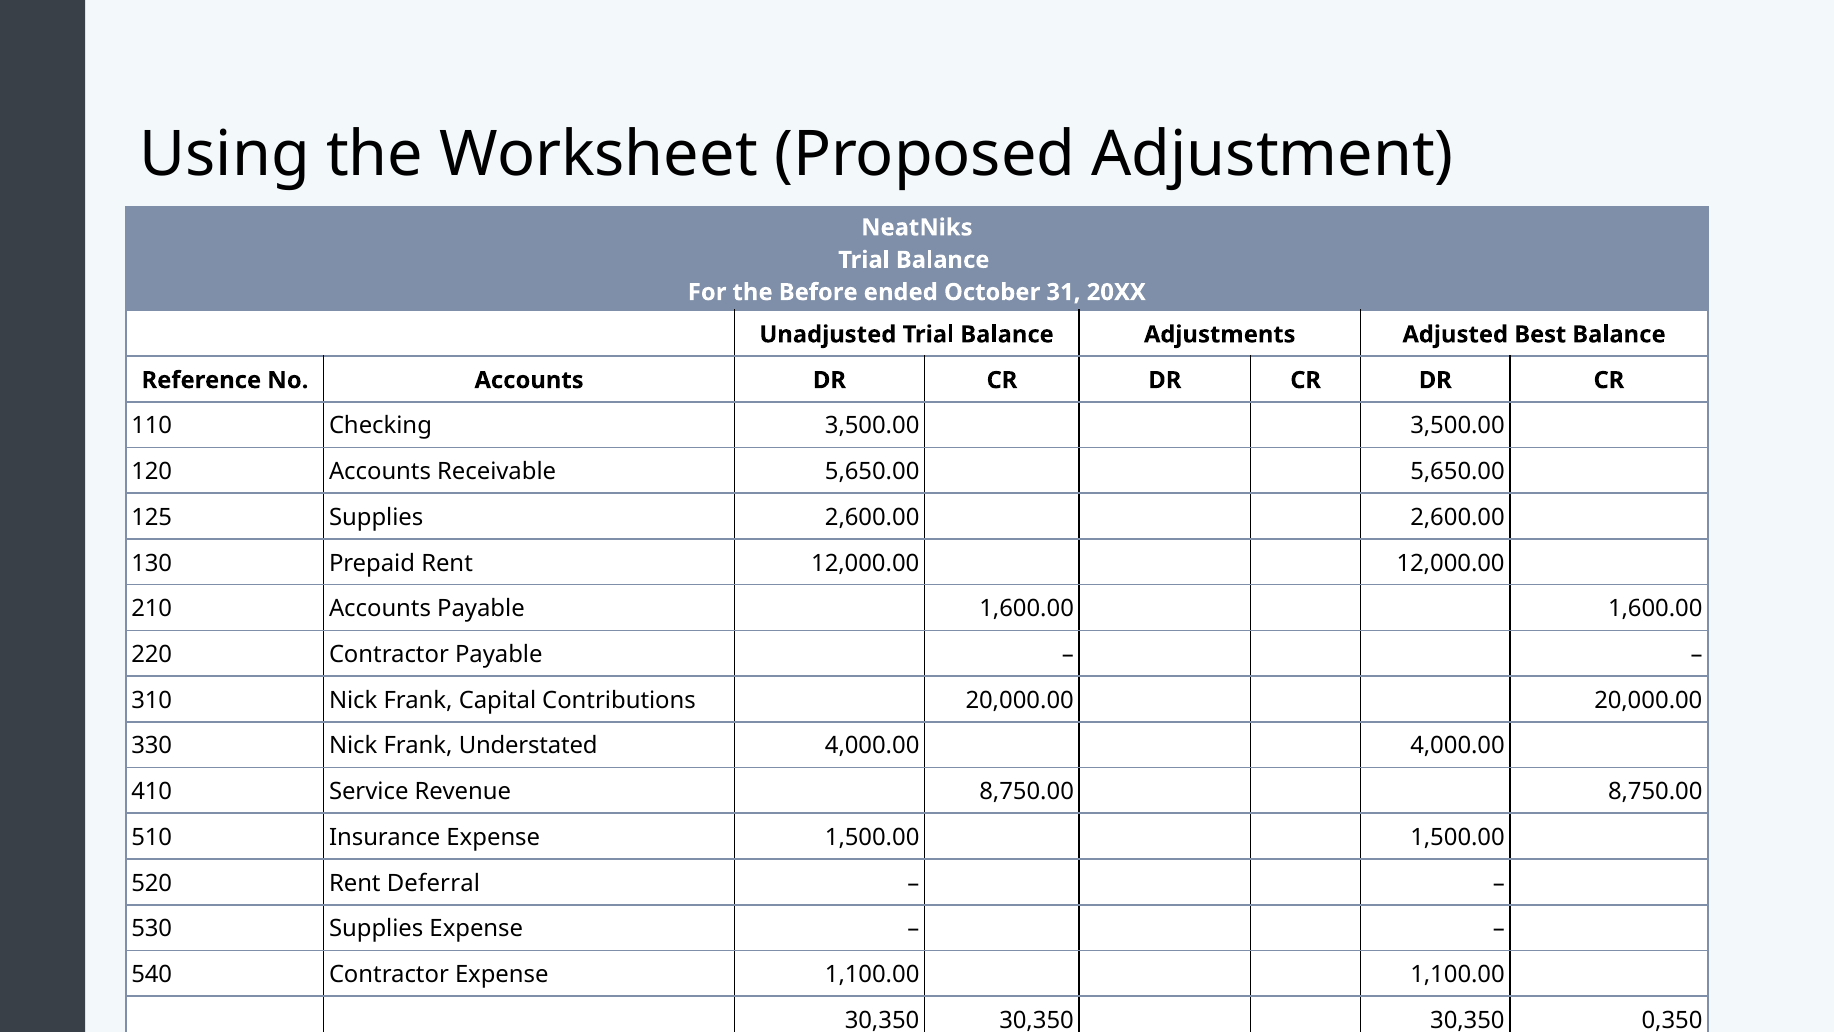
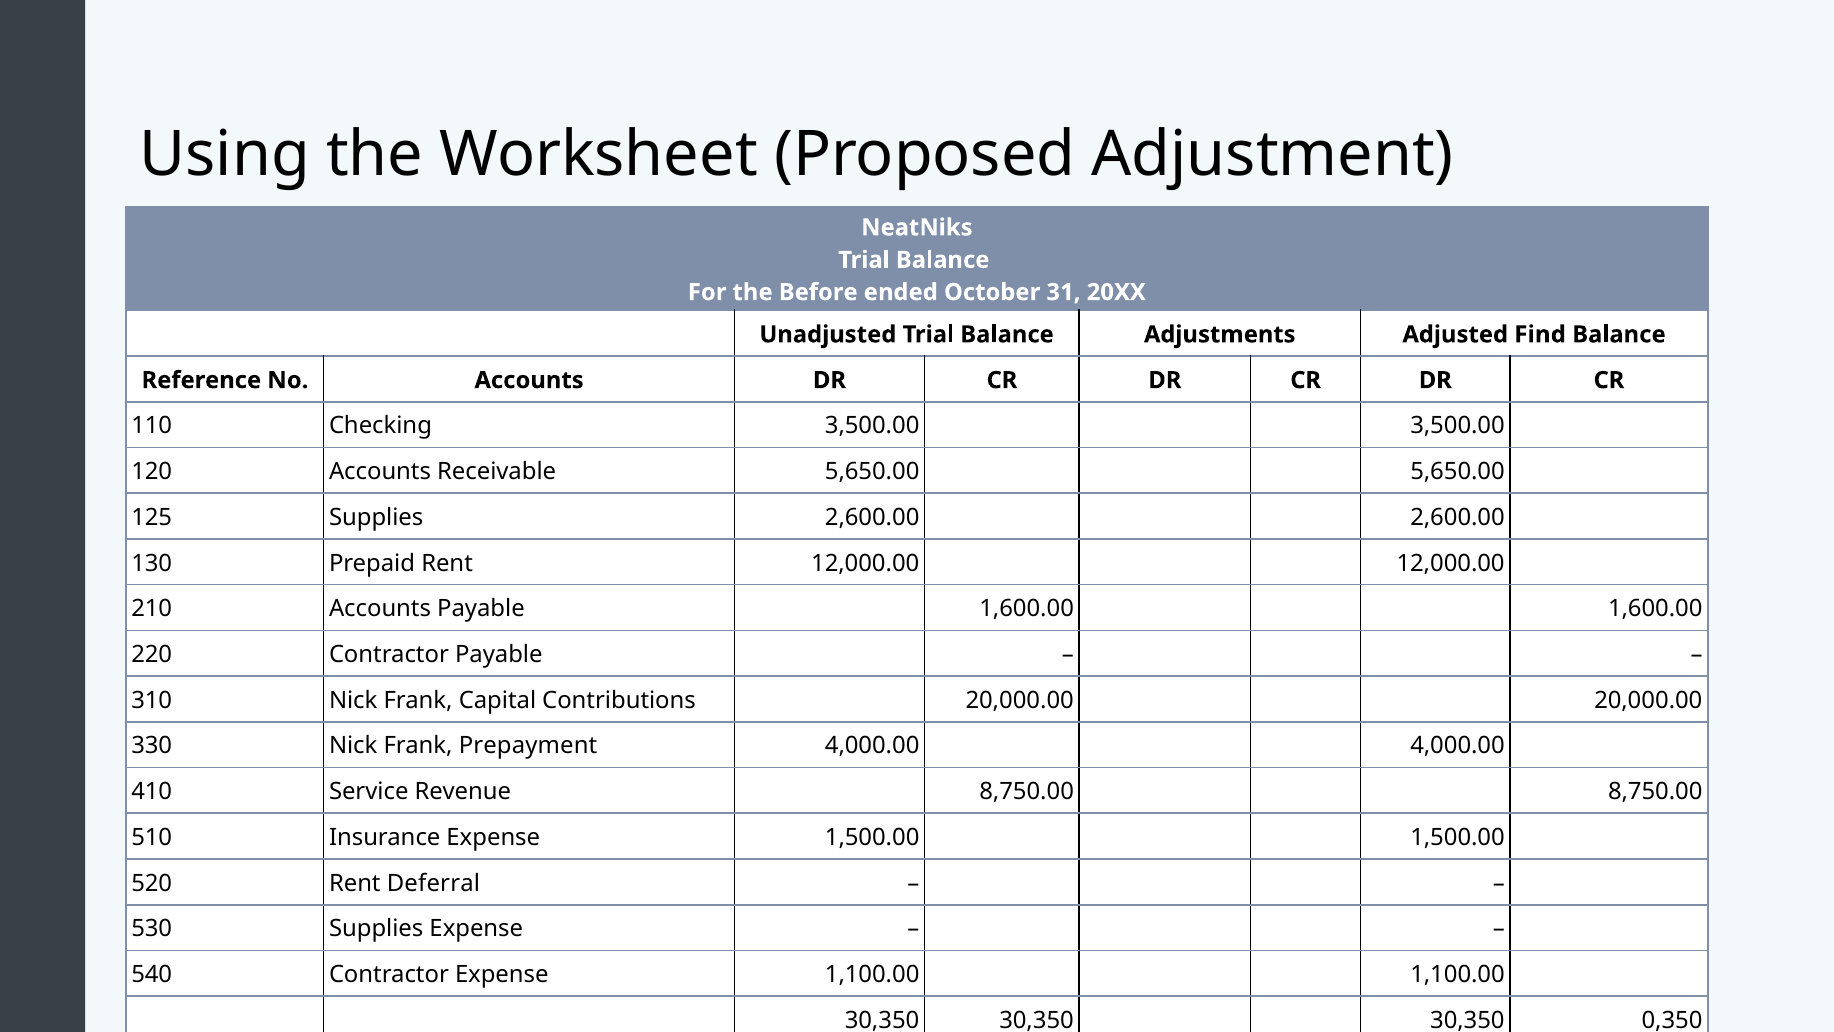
Best: Best -> Find (1540, 334)
Understated: Understated -> Prepayment (528, 746)
